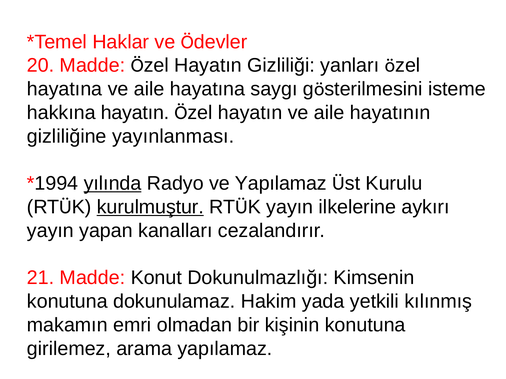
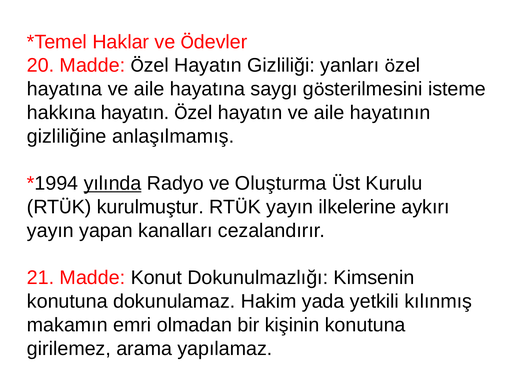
yayınlanması: yayınlanması -> anlaşılmamış (173, 136)
ve Yapılamaz: Yapılamaz -> Oluşturma (281, 184)
kurulmuştur underline: present -> none (150, 207)
